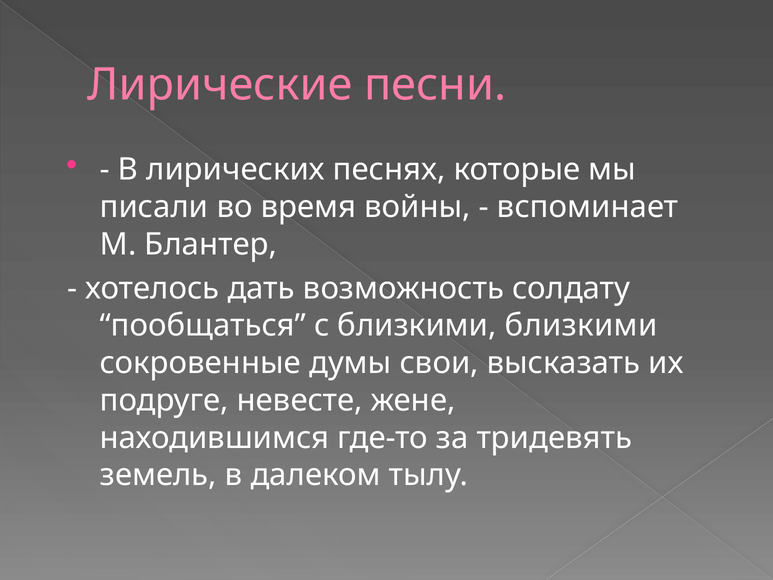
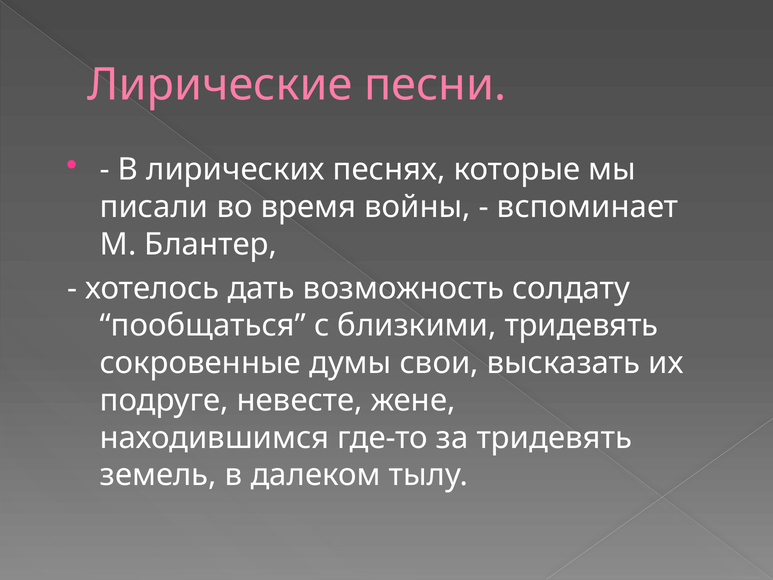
близкими близкими: близкими -> тридевять (581, 326)
